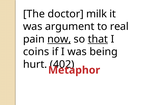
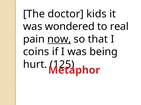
milk: milk -> kids (96, 14)
argument: argument -> wondered (70, 27)
that underline: present -> none (98, 39)
402: 402 -> 125 (62, 65)
